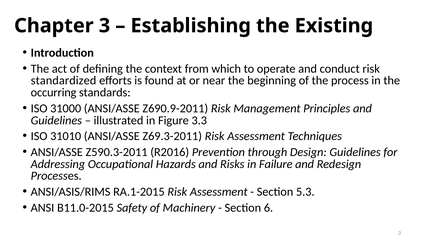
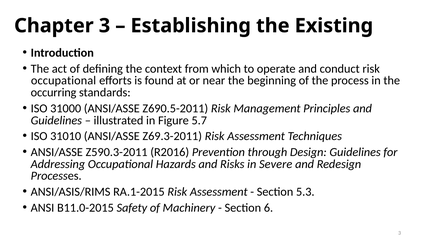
standardized: standardized -> occupational (64, 81)
Z690.9-2011: Z690.9-2011 -> Z690.5-2011 (175, 108)
3.3: 3.3 -> 5.7 (199, 120)
Failure: Failure -> Severe (276, 164)
